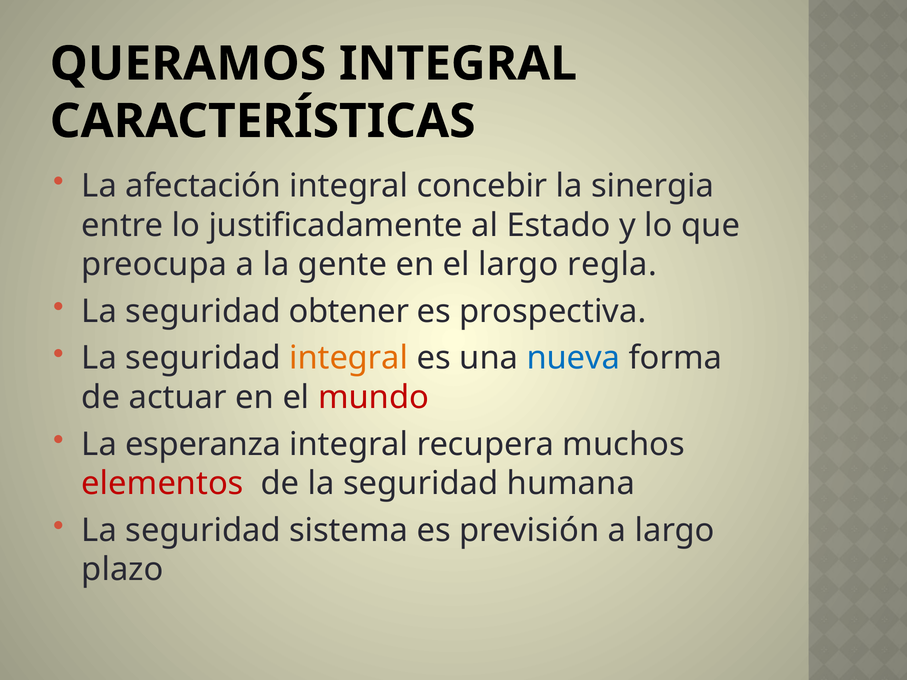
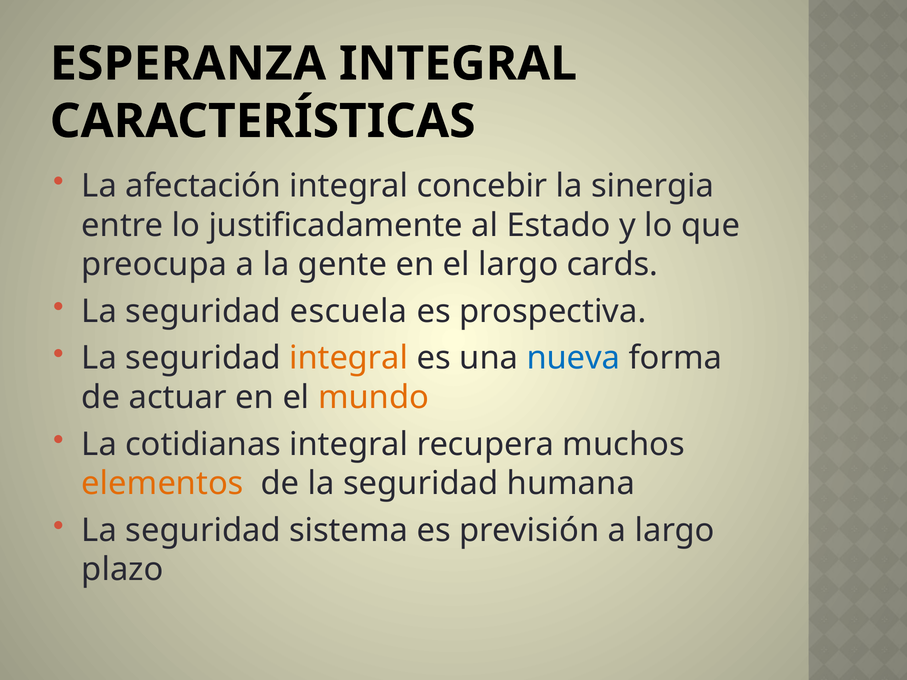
QUERAMOS: QUERAMOS -> ESPERANZA (188, 64)
regla: regla -> cards (612, 265)
obtener: obtener -> escuela (348, 311)
mundo colour: red -> orange (374, 398)
esperanza: esperanza -> cotidianas (203, 444)
elementos colour: red -> orange (163, 484)
